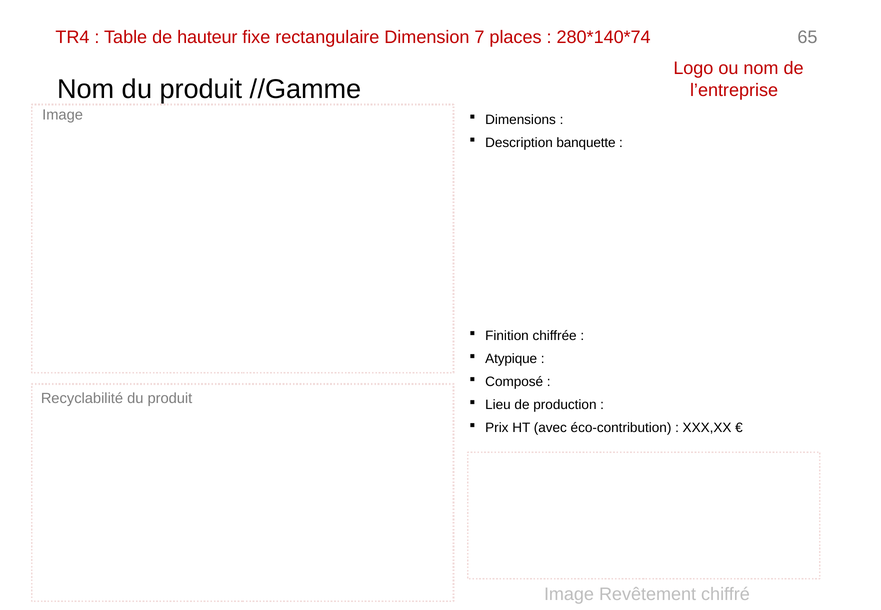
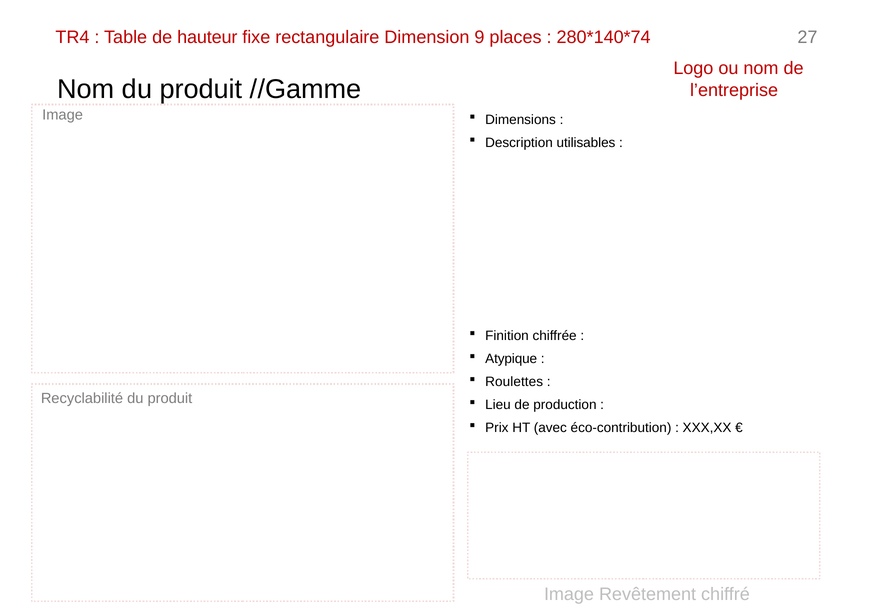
7: 7 -> 9 (479, 37)
65: 65 -> 27 (807, 37)
banquette: banquette -> utilisables (586, 143)
Composé: Composé -> Roulettes (514, 382)
